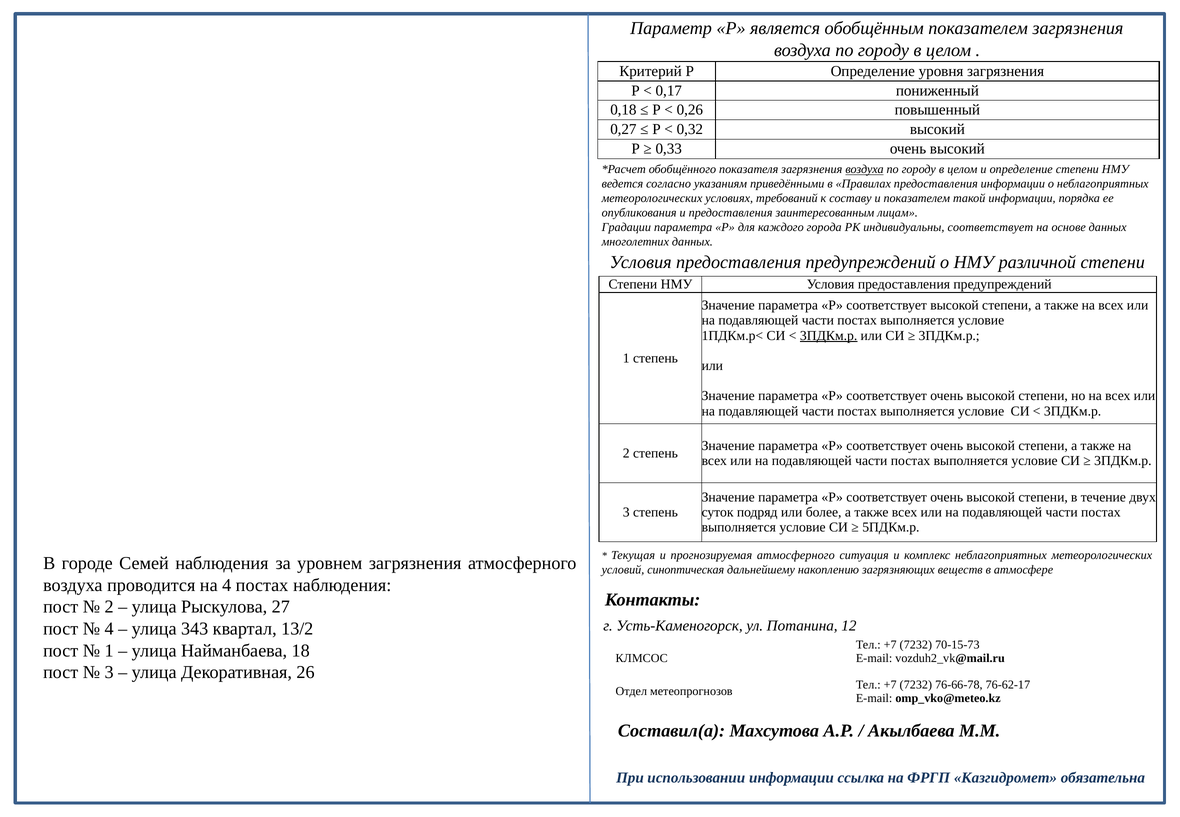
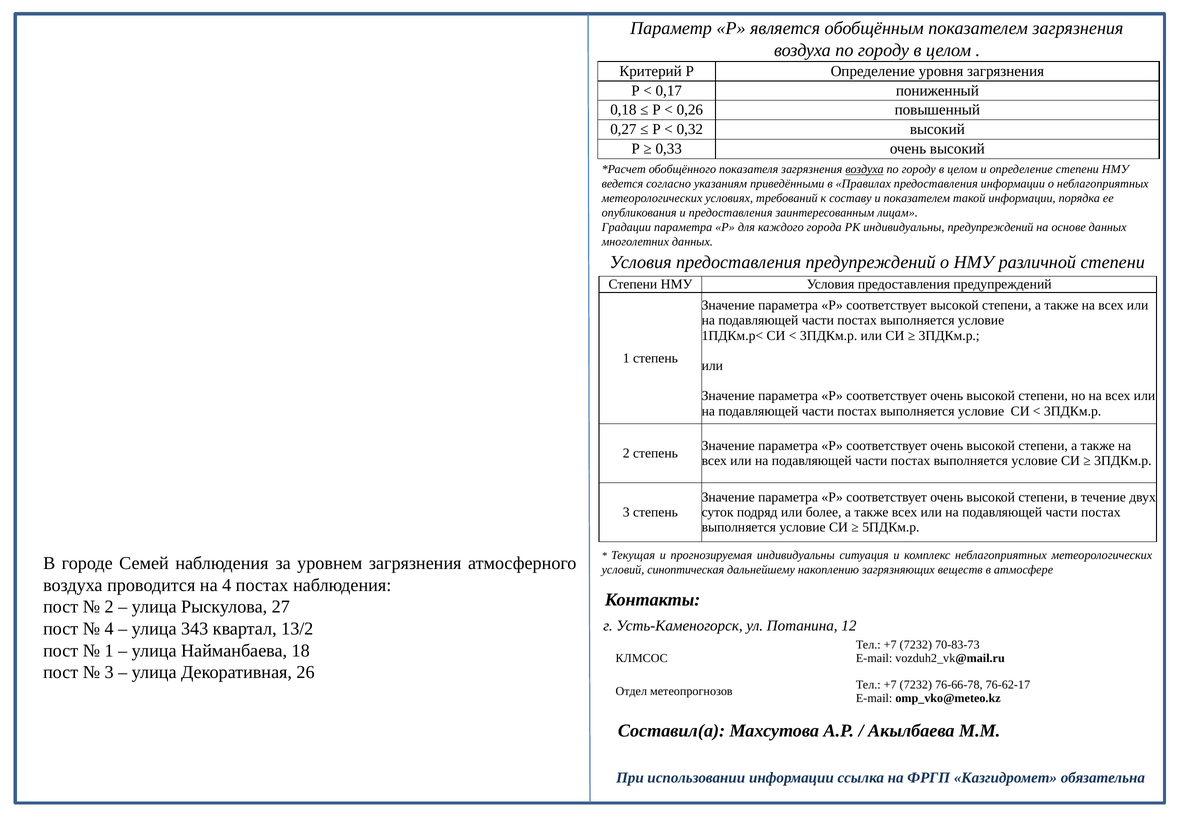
индивидуальны соответствует: соответствует -> предупреждений (990, 227)
3ПДКм.р underline: present -> none (829, 336)
прогнозируемая атмосферного: атмосферного -> индивидуальны (796, 555)
70-15-73: 70-15-73 -> 70-83-73 (957, 645)
